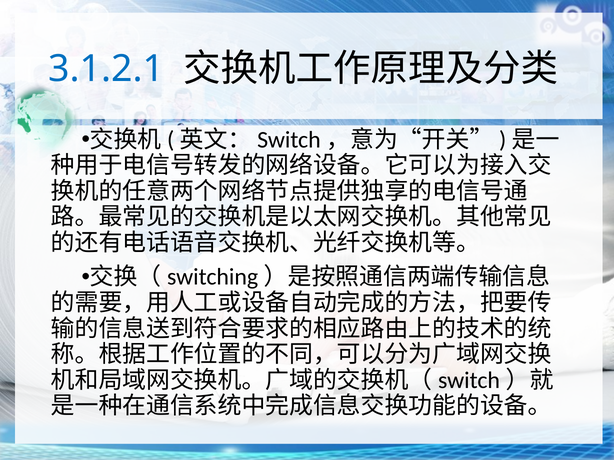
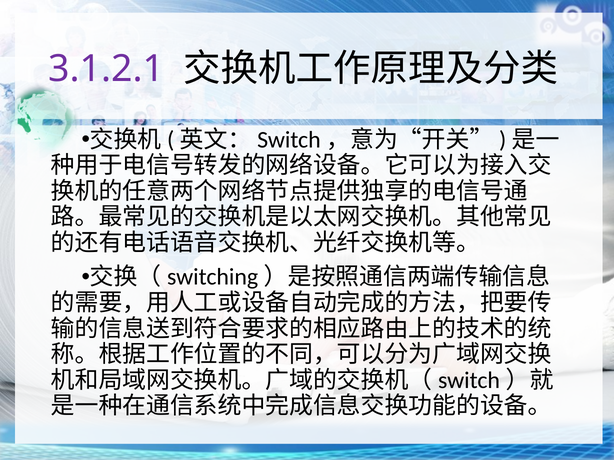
3.1.2.1 colour: blue -> purple (106, 69)
